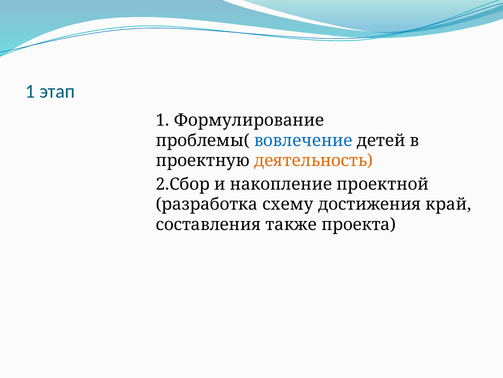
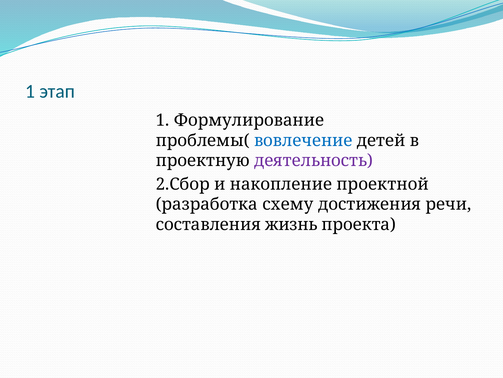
деятельность colour: orange -> purple (313, 160)
край: край -> речи (448, 204)
также: также -> жизнь (291, 224)
